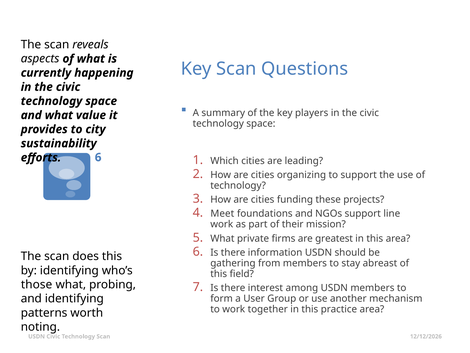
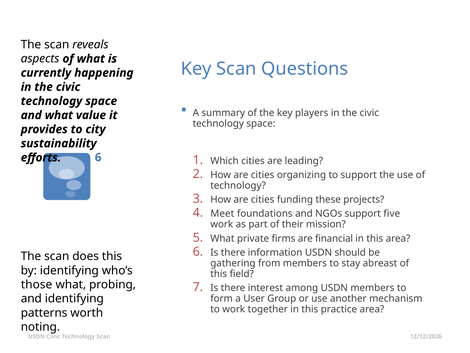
line: line -> five (392, 213)
greatest: greatest -> financial (334, 238)
